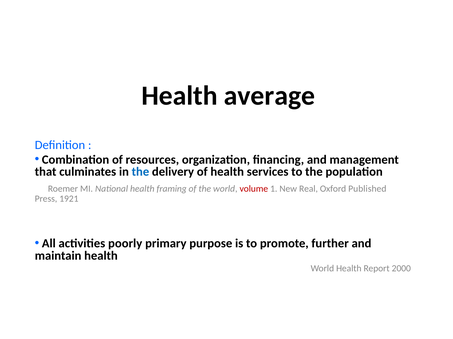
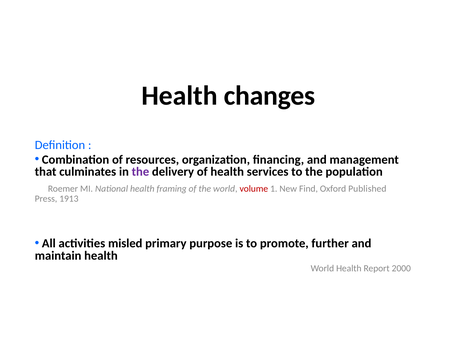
average: average -> changes (270, 96)
the colour: blue -> purple (140, 172)
Real: Real -> Find (308, 189)
1921: 1921 -> 1913 (69, 199)
poorly: poorly -> misled (125, 244)
